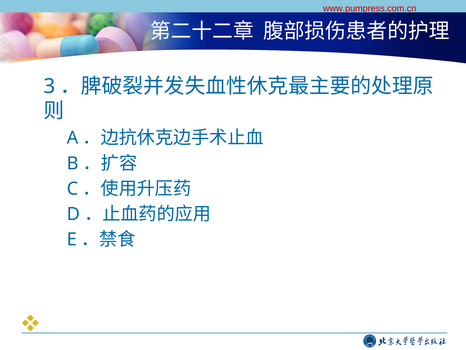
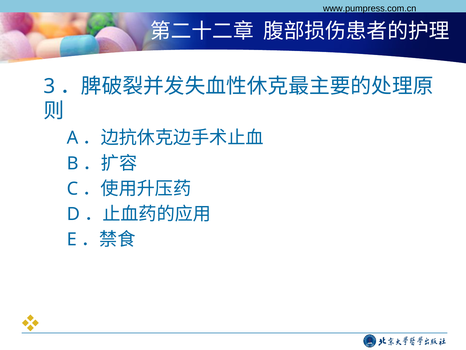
www.pumpress.com.cn colour: red -> black (370, 8)
